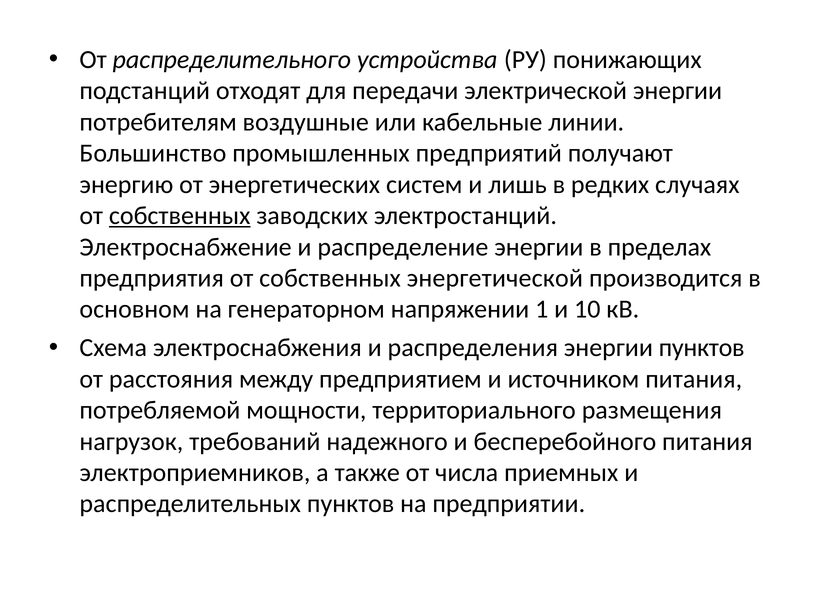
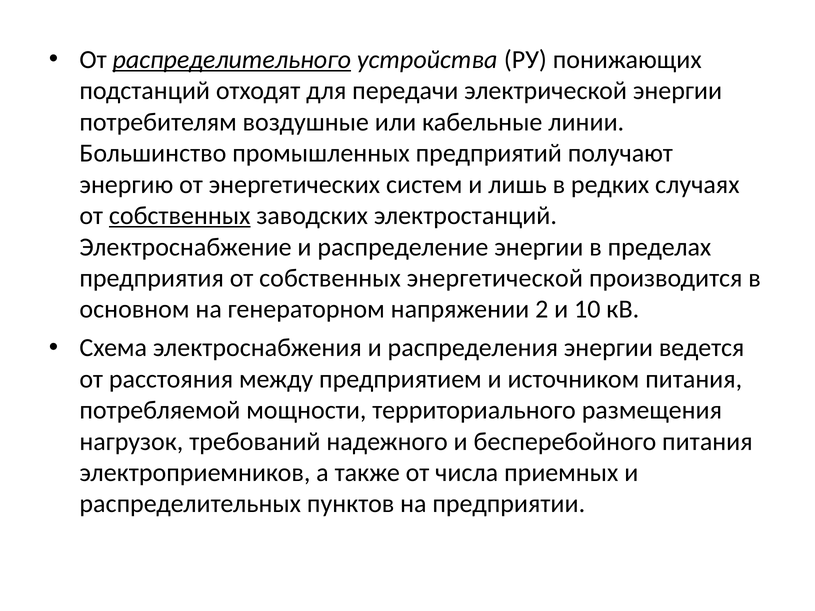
распределительного underline: none -> present (232, 60)
1: 1 -> 2 (542, 309)
энергии пунктов: пунктов -> ведется (702, 348)
